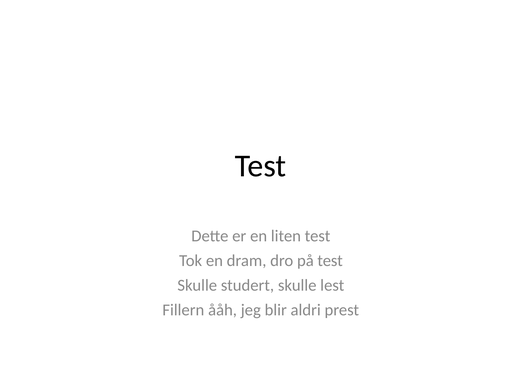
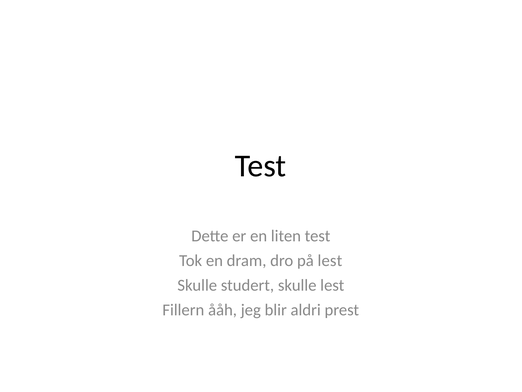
på test: test -> lest (330, 260)
